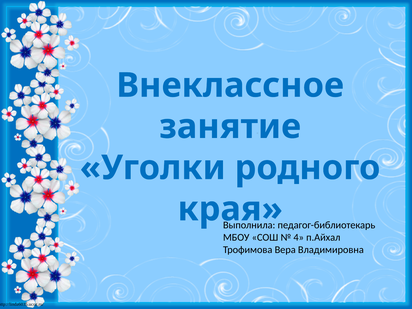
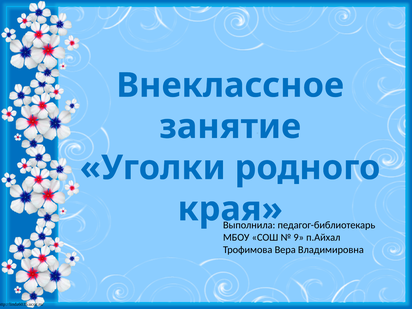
4: 4 -> 9 (299, 237)
